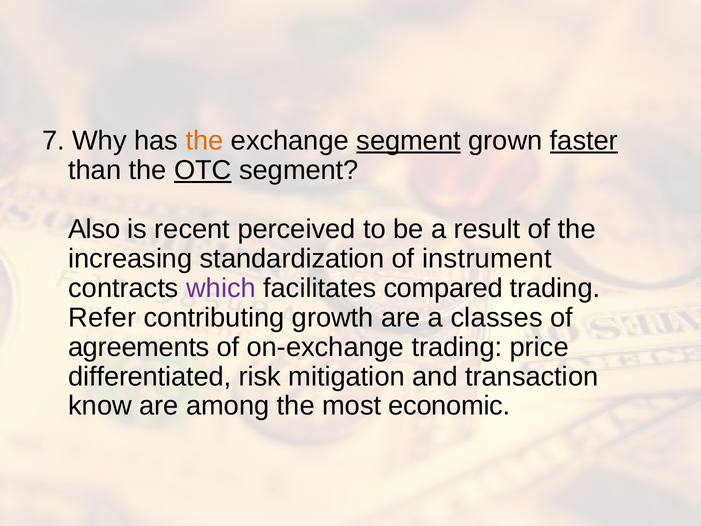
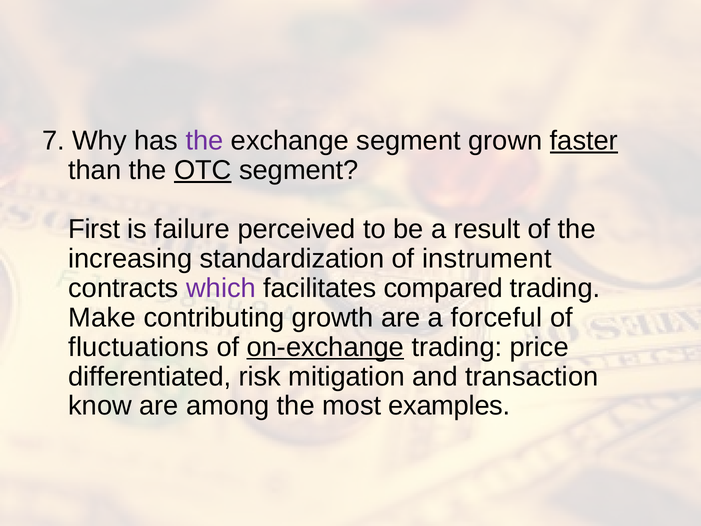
the colour: orange -> purple (204, 141)
segment underline: present -> none (409, 141)
Also: Also -> First (94, 229)
recent: recent -> failure (192, 229)
Refer: Refer -> Make (102, 317)
classes: classes -> forceful (497, 317)
agreements: agreements -> fluctuations (139, 347)
on-exchange underline: none -> present (325, 347)
economic: economic -> examples (449, 406)
